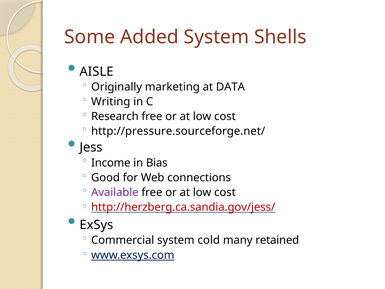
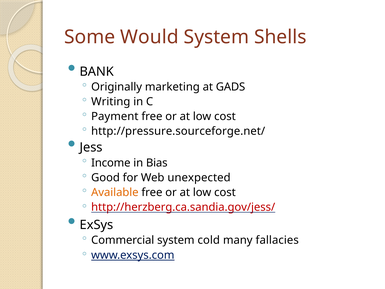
Added: Added -> Would (149, 37)
AISLE: AISLE -> BANK (97, 71)
DATA: DATA -> GADS (231, 87)
Research: Research -> Payment (115, 116)
connections: connections -> unexpected (199, 177)
Available colour: purple -> orange (115, 192)
retained: retained -> fallacies (277, 240)
